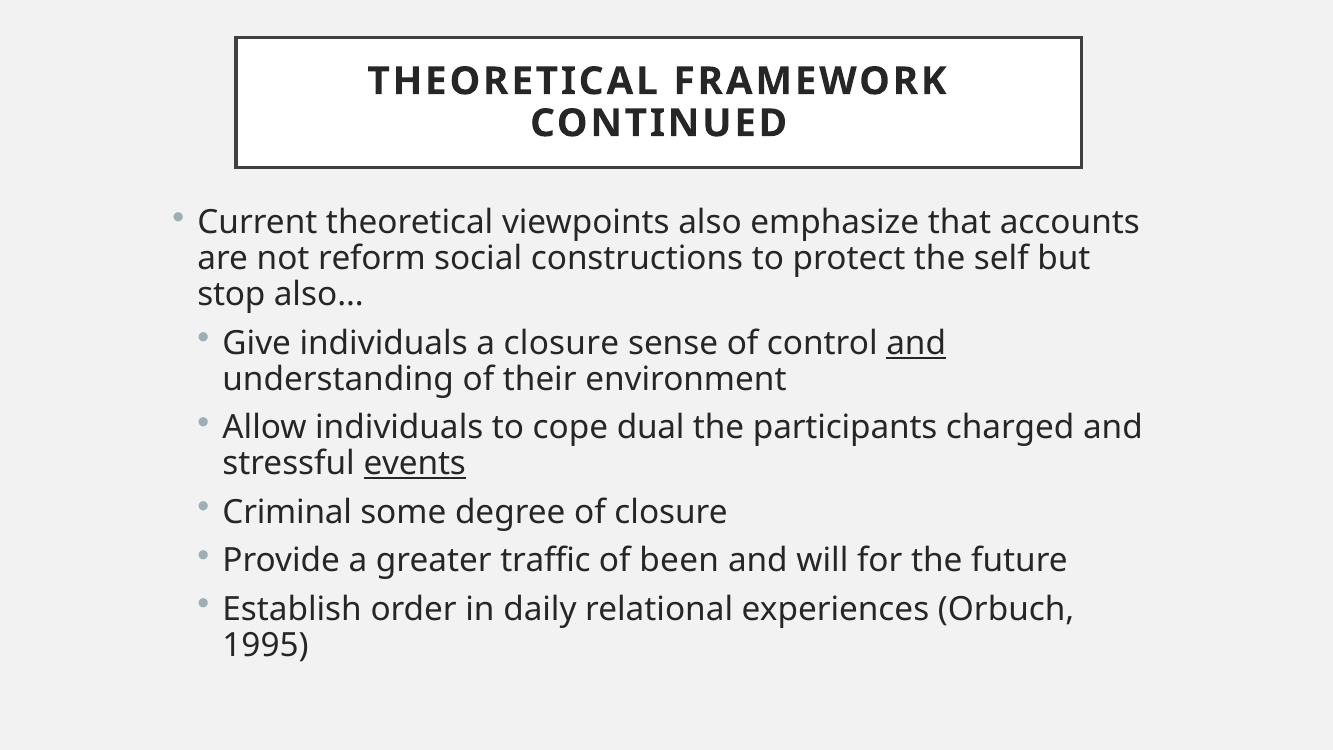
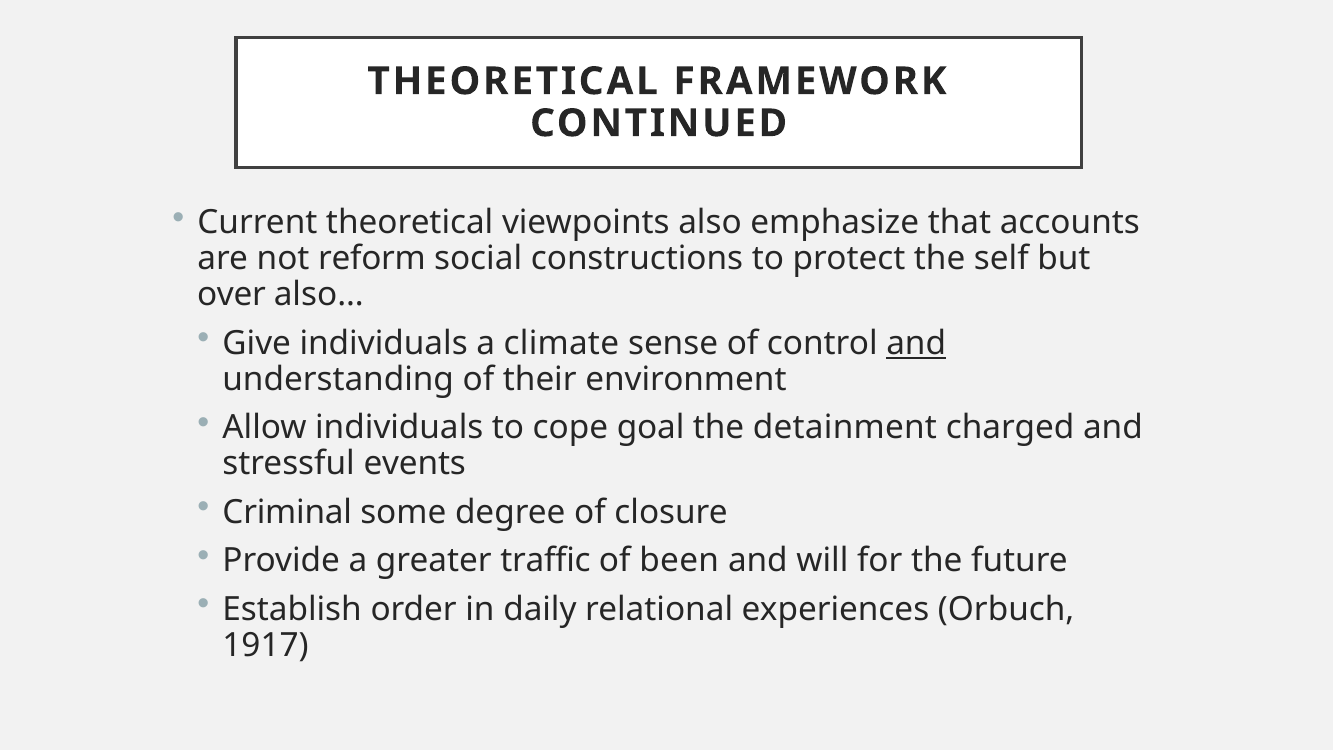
stop: stop -> over (231, 295)
a closure: closure -> climate (561, 343)
dual: dual -> goal (651, 428)
participants: participants -> detainment (845, 428)
events underline: present -> none (415, 464)
1995: 1995 -> 1917 (266, 645)
